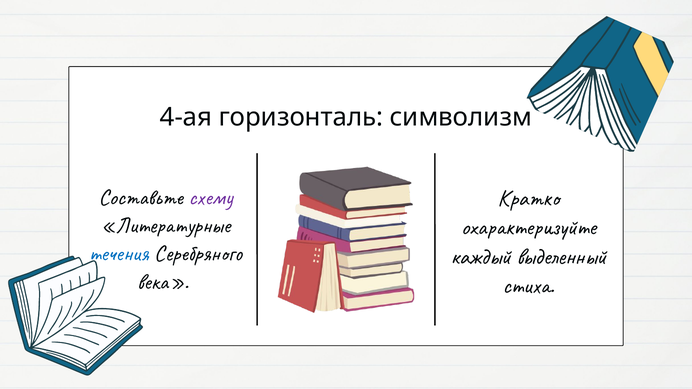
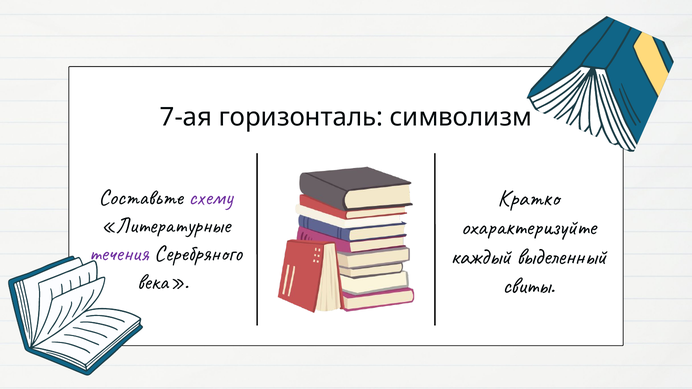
4-ая: 4-ая -> 7-ая (186, 117)
течения colour: blue -> purple (119, 254)
стиха: стиха -> свиты (529, 286)
